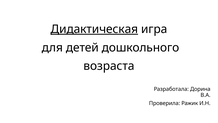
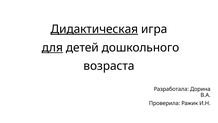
для underline: none -> present (52, 47)
